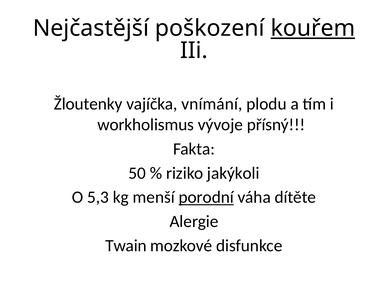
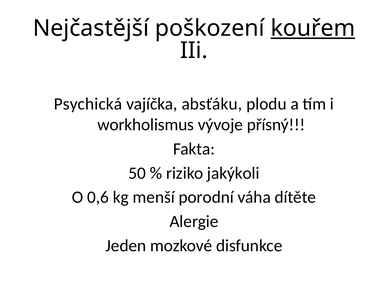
Žloutenky: Žloutenky -> Psychická (88, 104)
vnímání: vnímání -> absťáku (212, 104)
5,3: 5,3 -> 0,6 (98, 197)
porodní underline: present -> none (206, 197)
Twain: Twain -> Jeden (126, 246)
